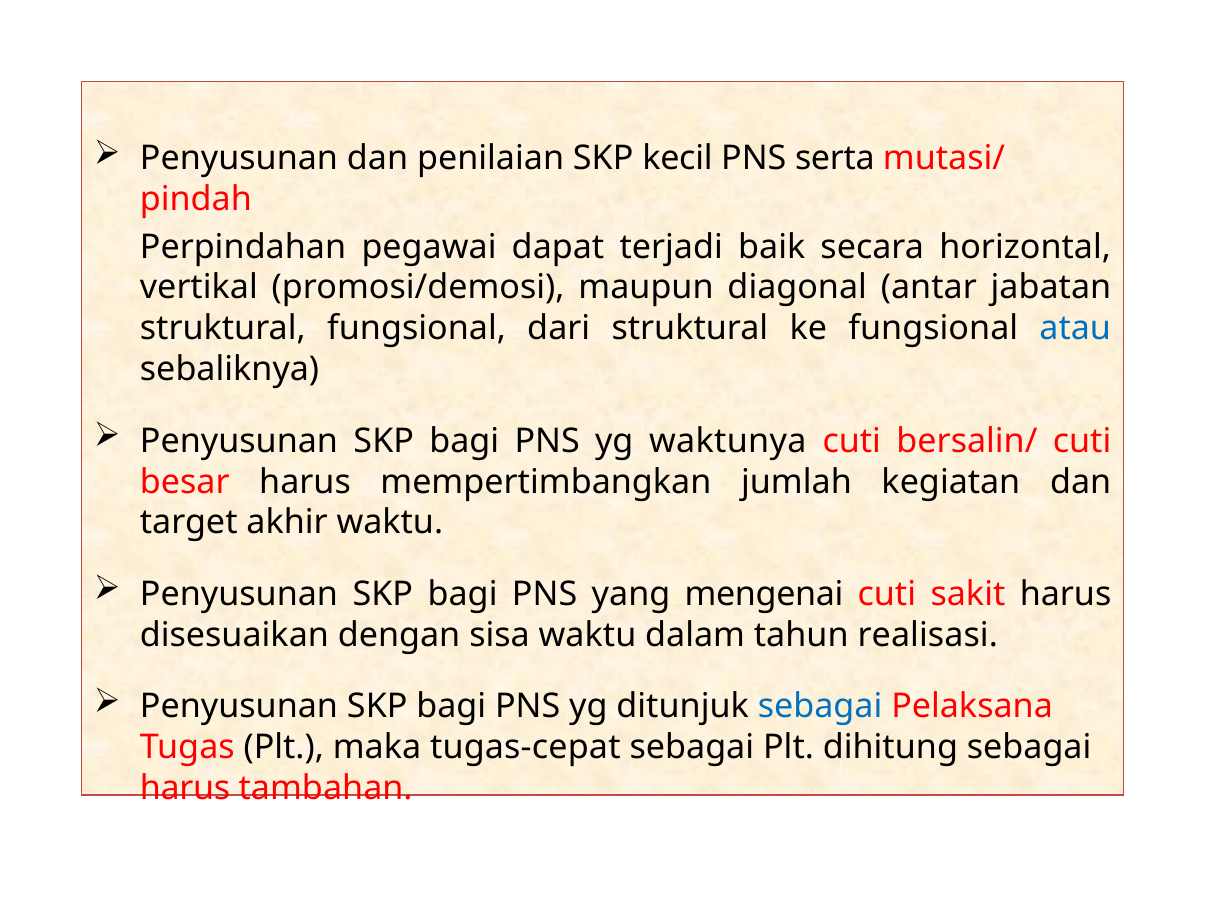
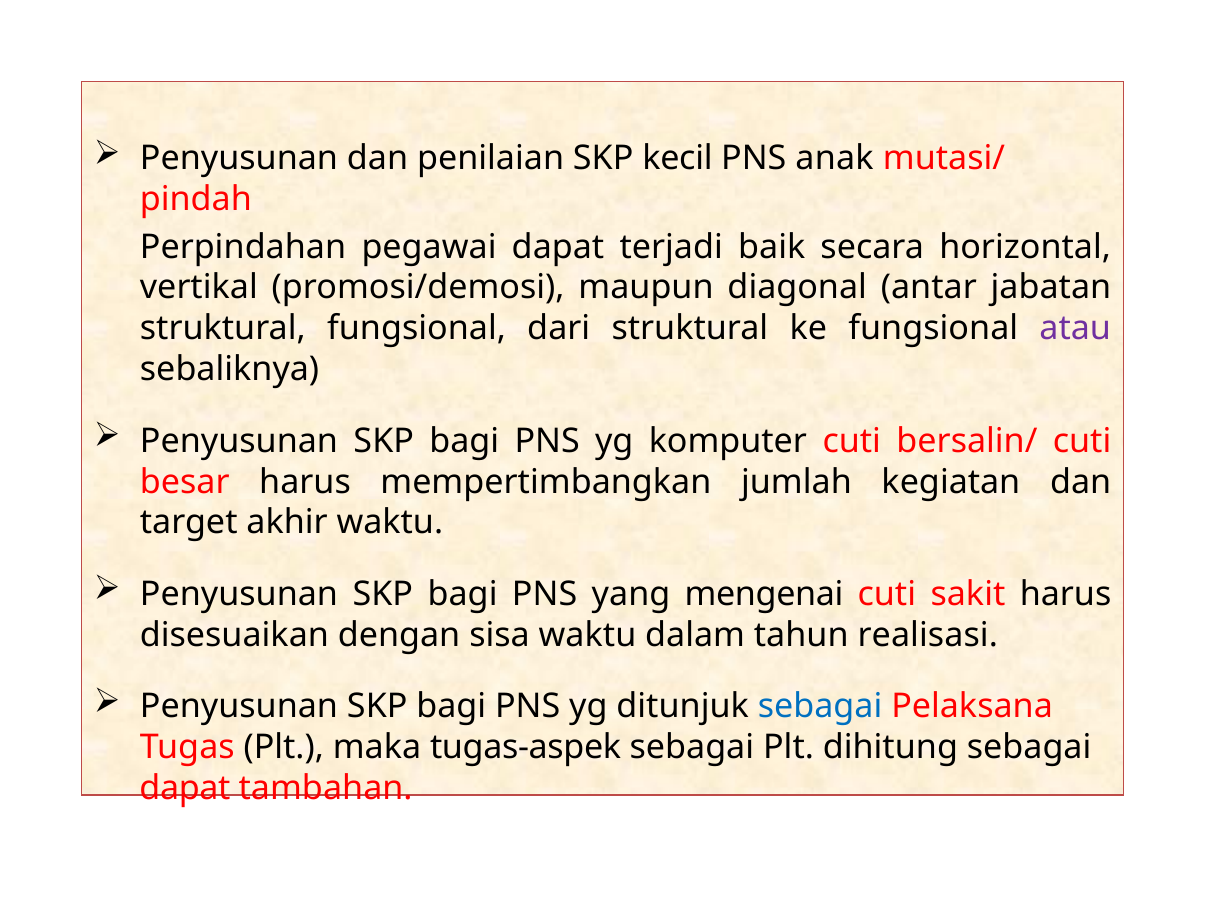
serta: serta -> anak (835, 158)
atau colour: blue -> purple (1075, 329)
waktunya: waktunya -> komputer (728, 441)
tugas-cepat: tugas-cepat -> tugas-aspek (526, 748)
harus: harus -> dapat (185, 789)
